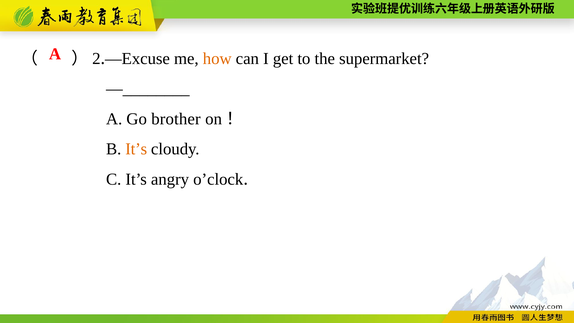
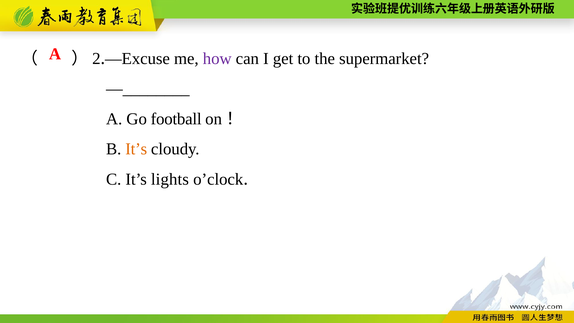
how colour: orange -> purple (217, 59)
brother: brother -> football (176, 119)
angry: angry -> lights (170, 179)
